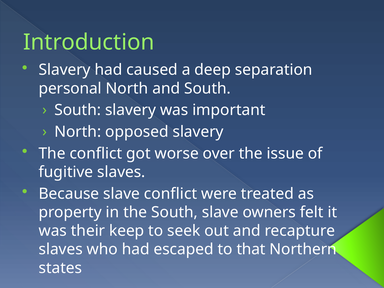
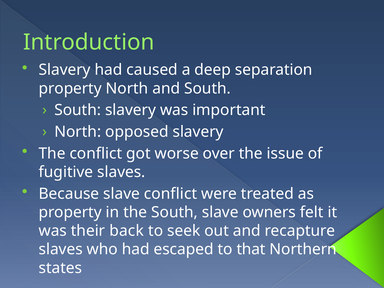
personal: personal -> property (70, 88)
keep: keep -> back (127, 231)
